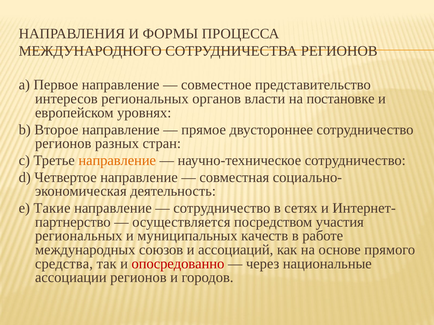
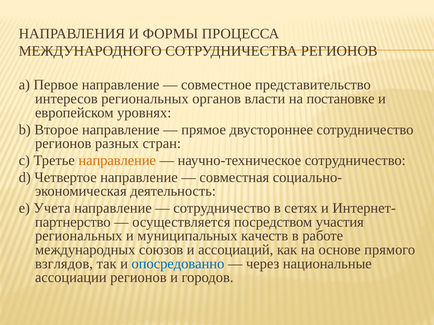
Такие: Такие -> Учета (52, 208)
средства: средства -> взглядов (64, 264)
опосредованно colour: red -> blue (178, 264)
